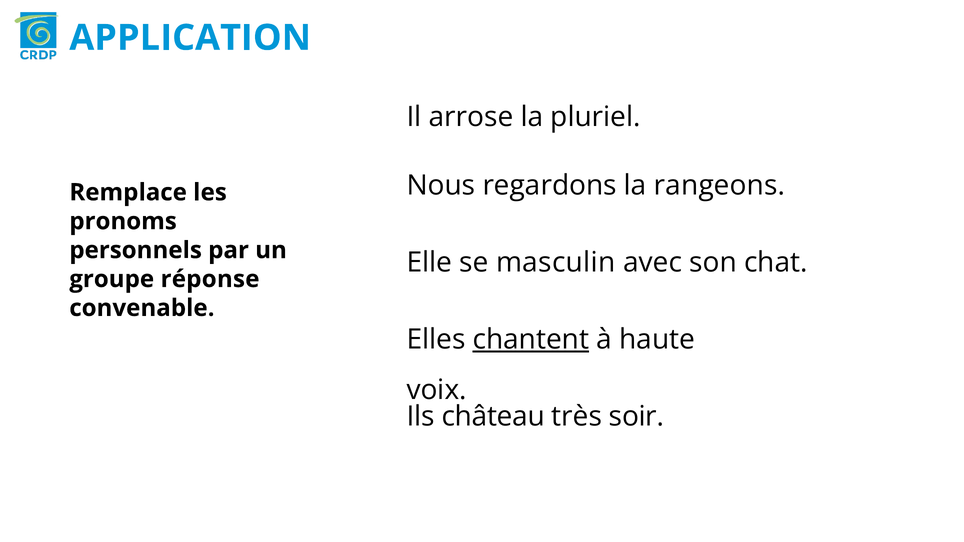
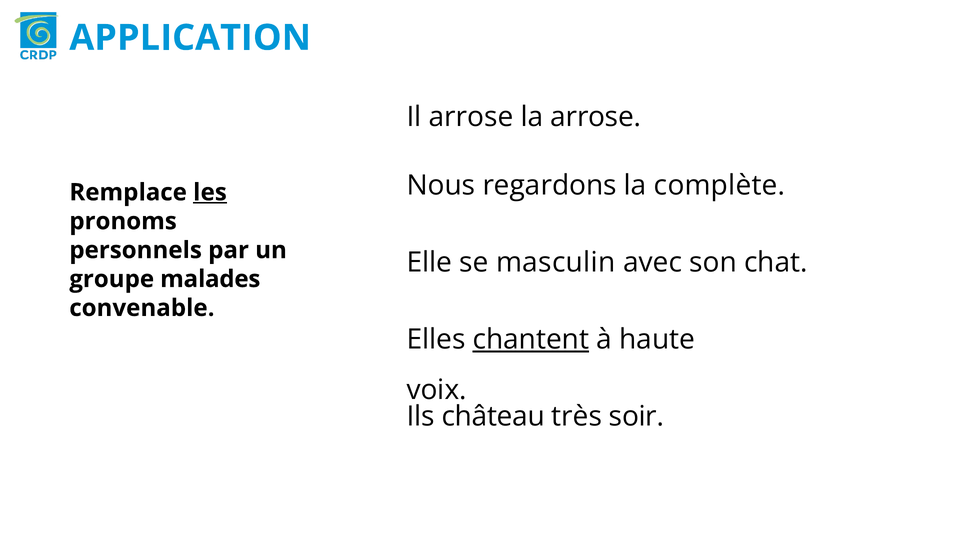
la pluriel: pluriel -> arrose (596, 117)
rangeons: rangeons -> complète (719, 186)
les underline: none -> present (210, 192)
réponse: réponse -> malades (210, 279)
